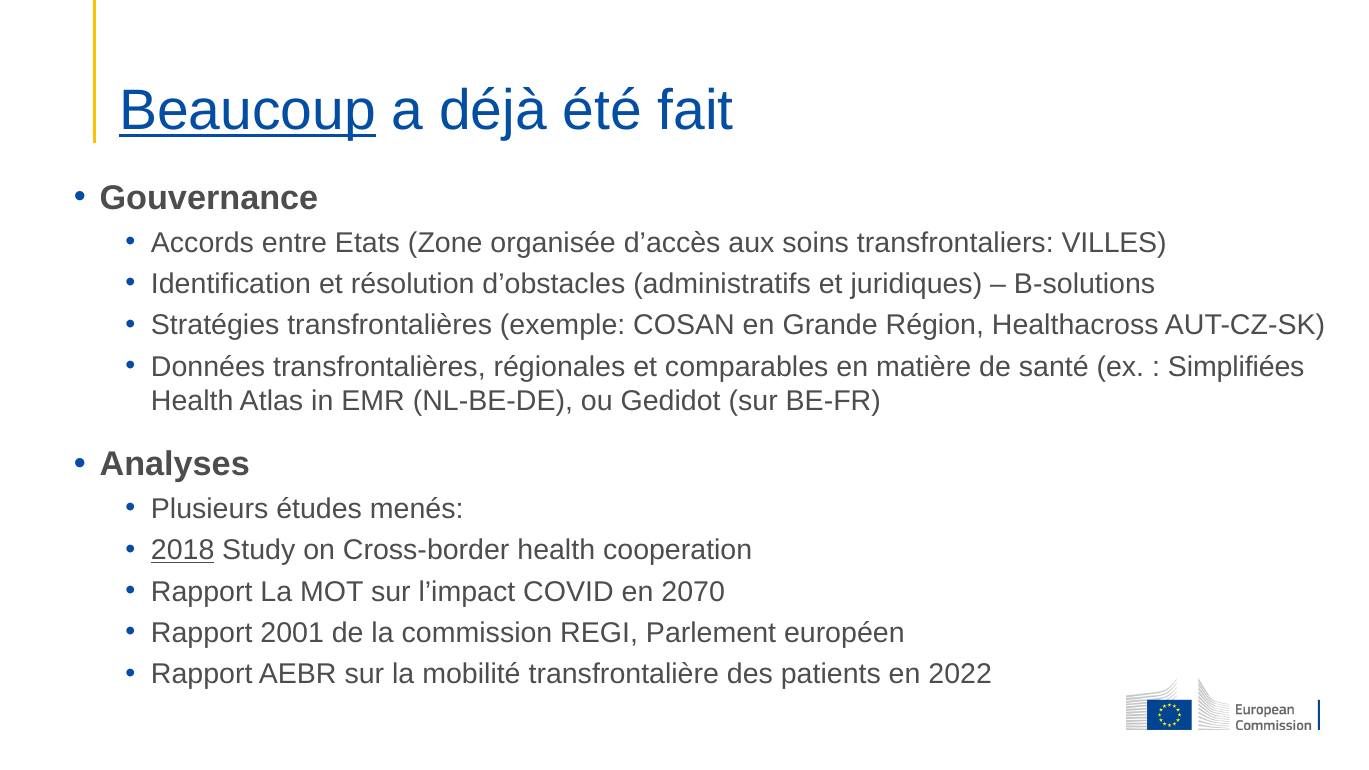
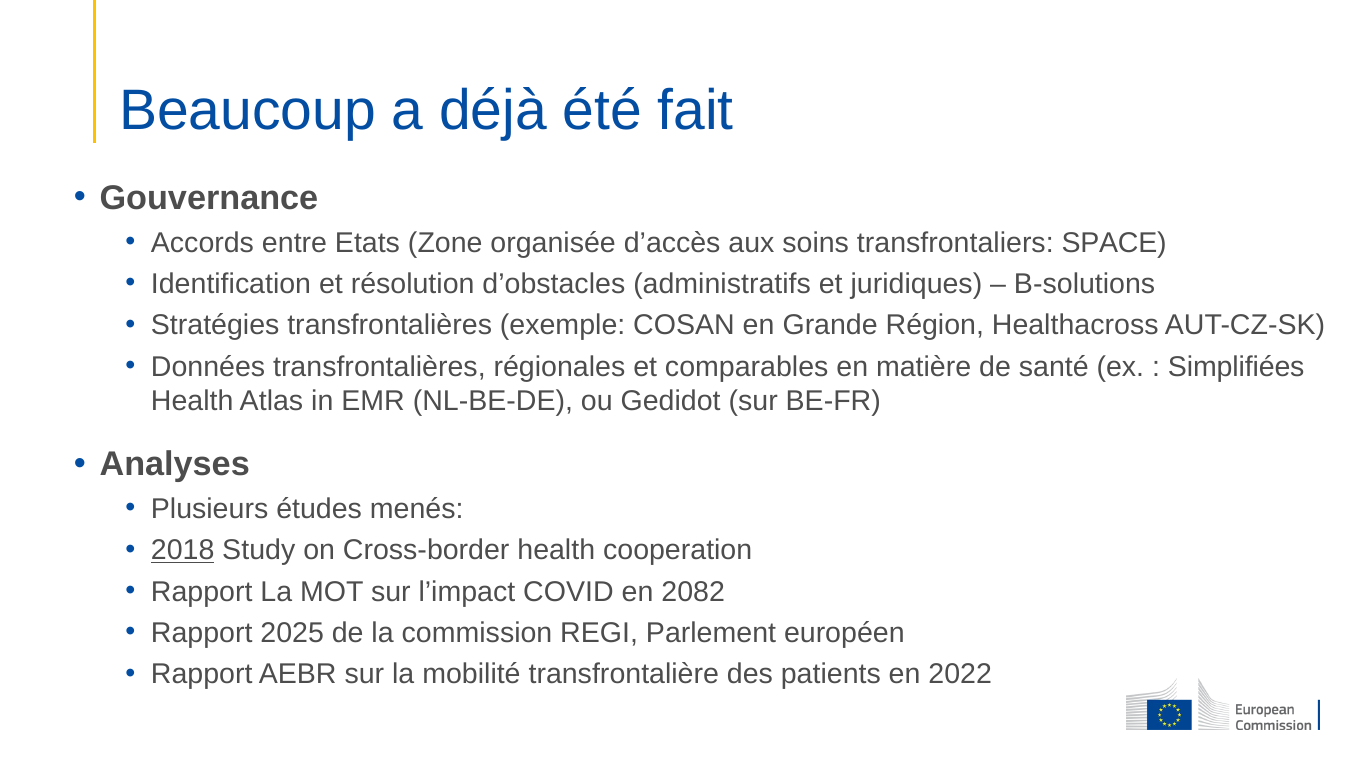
Beaucoup underline: present -> none (248, 111)
VILLES: VILLES -> SPACE (1114, 243)
2070: 2070 -> 2082 (693, 592)
2001: 2001 -> 2025 (292, 633)
